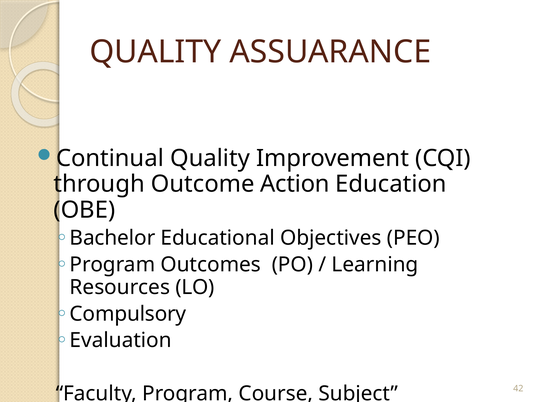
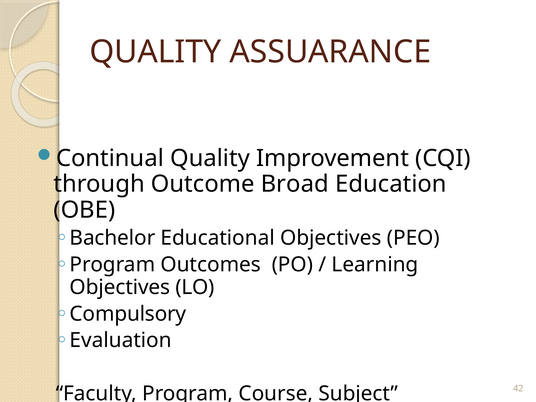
Action: Action -> Broad (295, 184)
Resources: Resources -> Objectives (120, 287)
